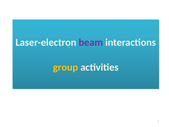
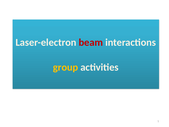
beam colour: purple -> red (91, 42)
